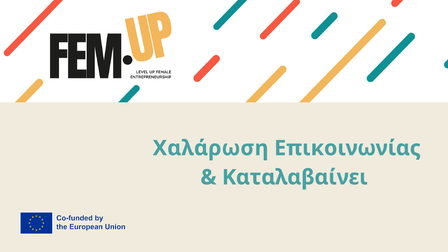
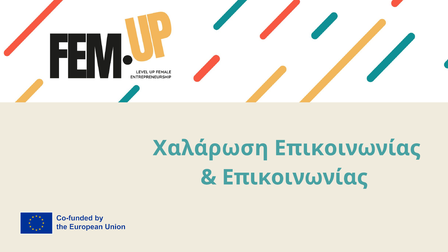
Καταλαβαίνει: Καταλαβαίνει -> Επικοινωνίας (295, 177)
